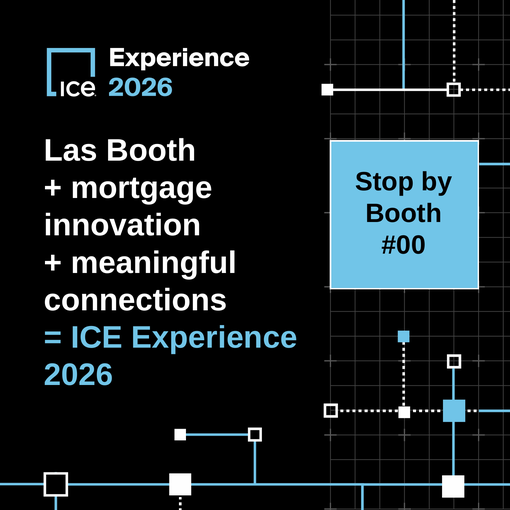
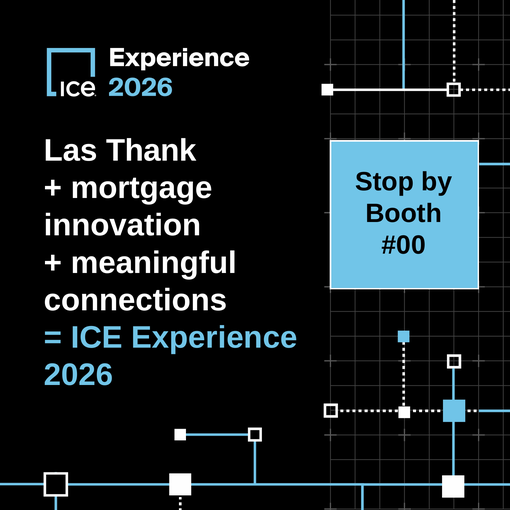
Las Booth: Booth -> Thank (151, 151)
